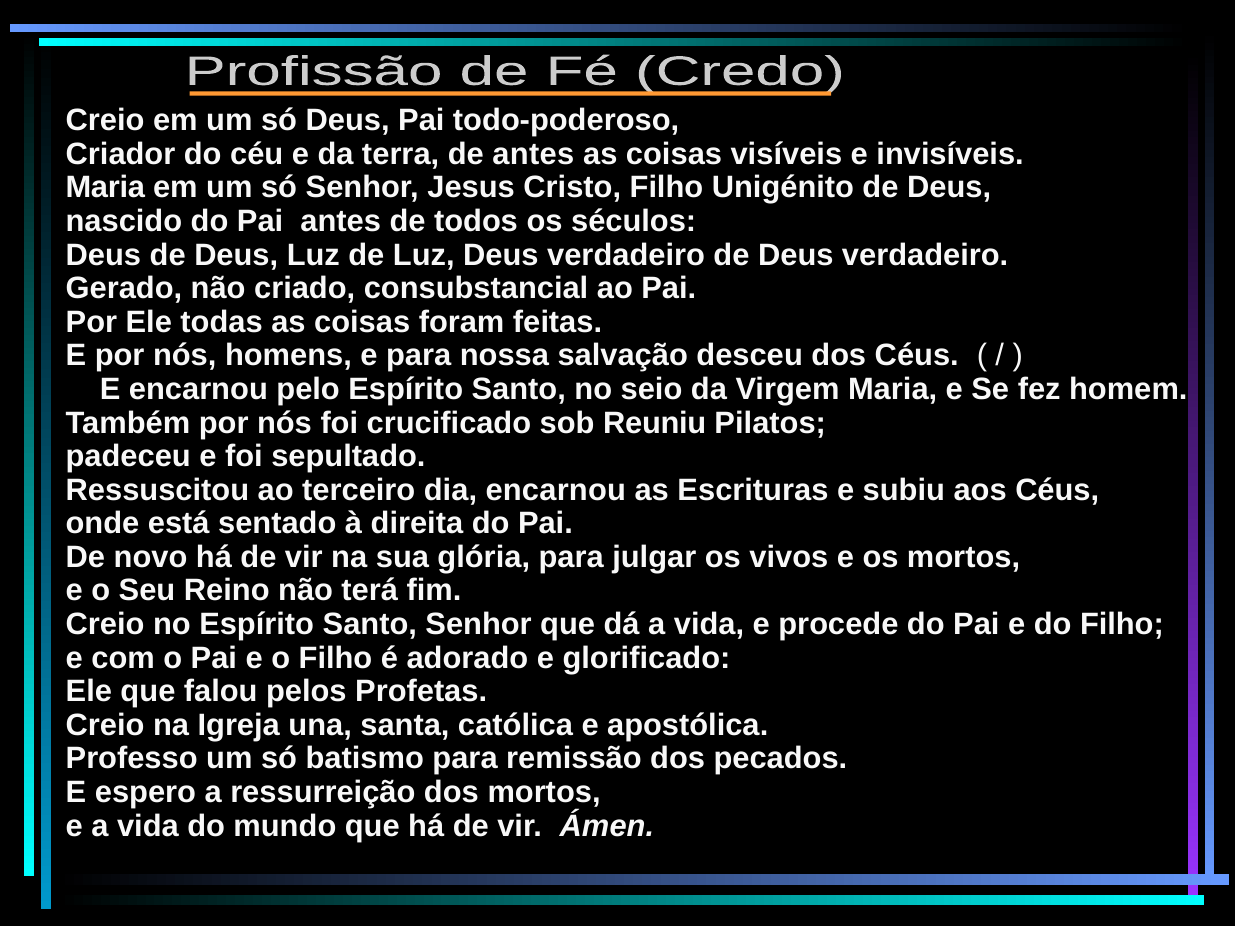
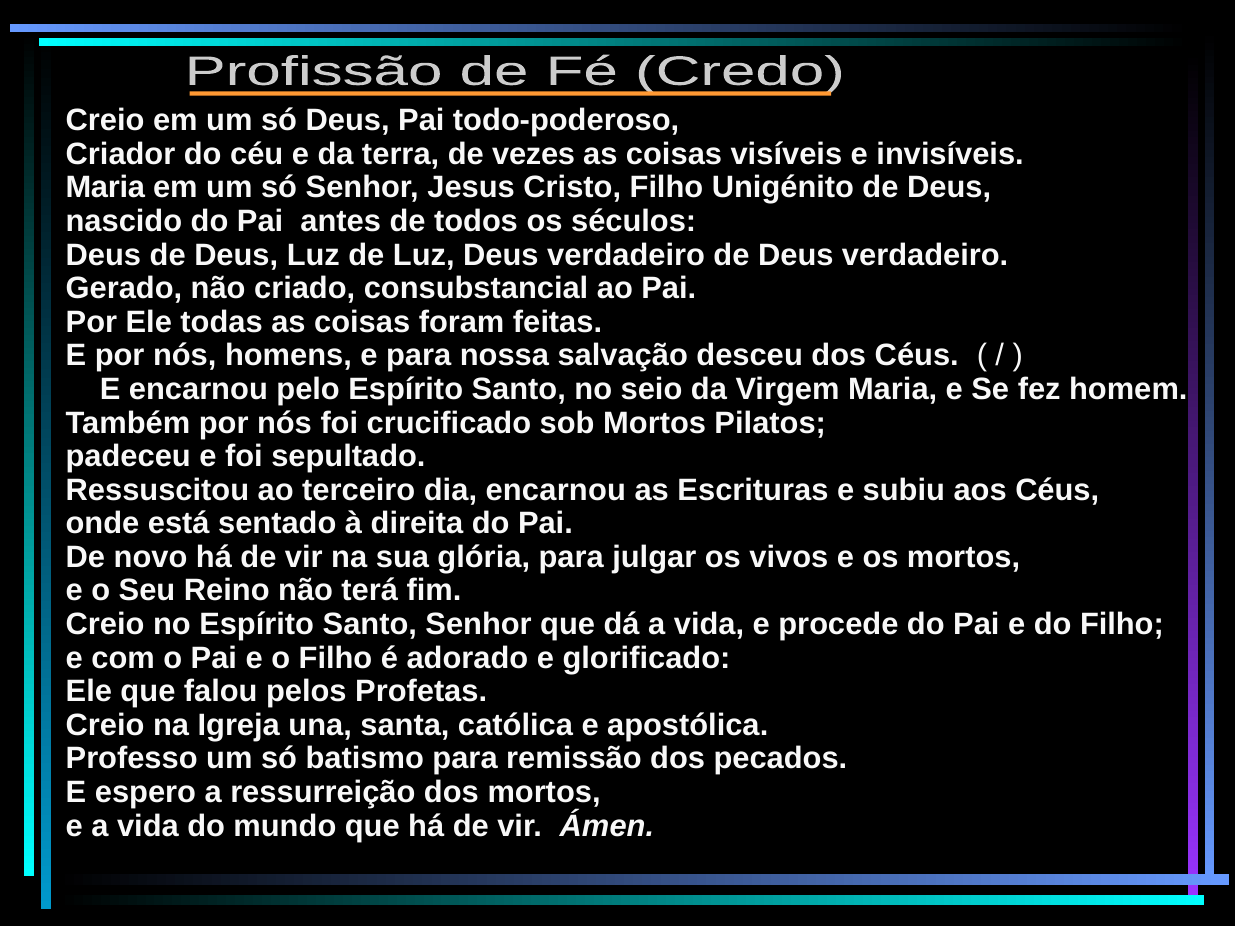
de antes: antes -> vezes (534, 154)
sob Reuniu: Reuniu -> Mortos (655, 423)
